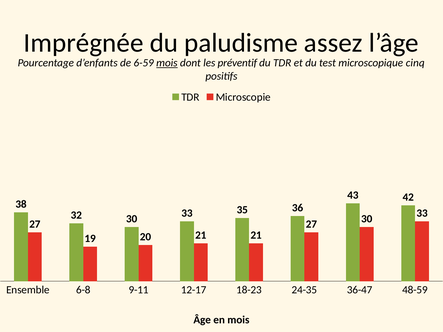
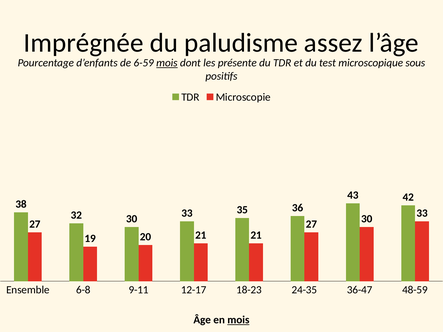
préventif: préventif -> présente (237, 63)
cinq: cinq -> sous (415, 63)
mois underline: none -> present (238, 320)
